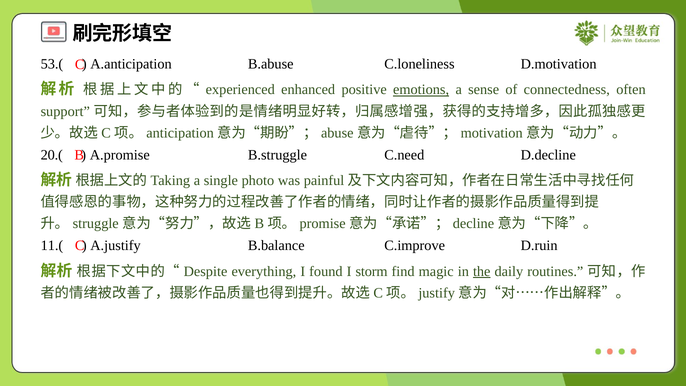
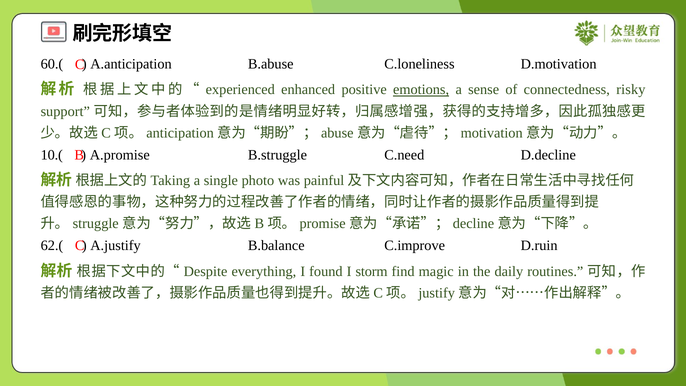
53.(: 53.( -> 60.( (52, 64)
often: often -> risky (631, 90)
20.(: 20.( -> 10.( (52, 155)
11.(: 11.( -> 62.( (52, 245)
the underline: present -> none (482, 271)
